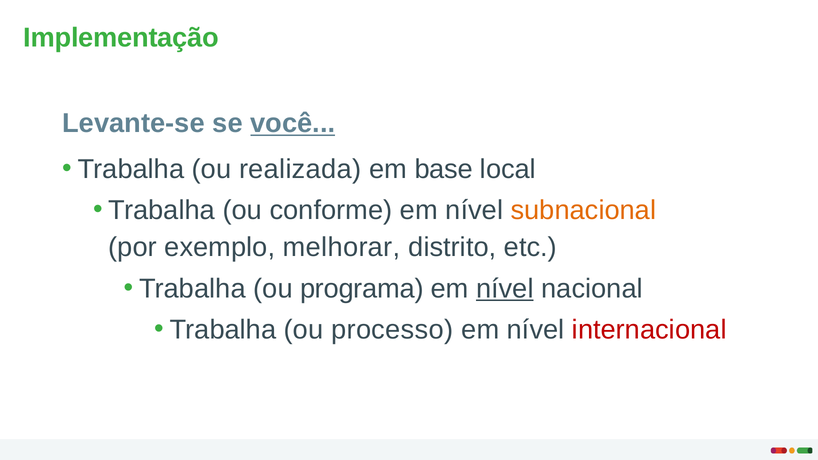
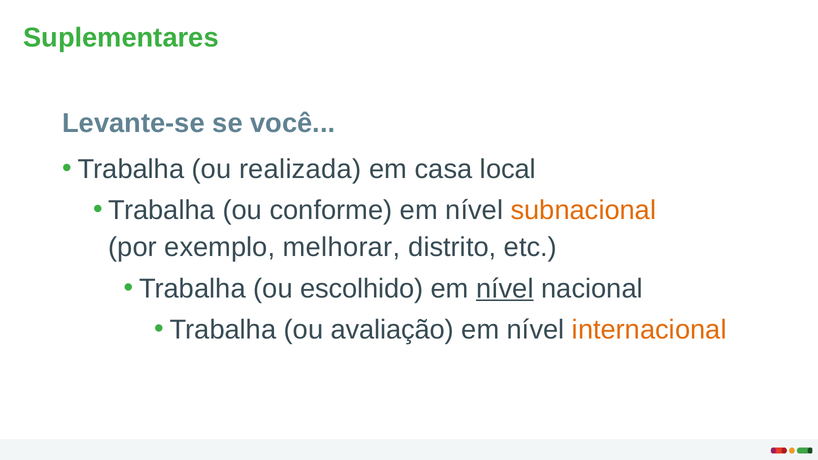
Implementação: Implementação -> Suplementares (121, 38)
você underline: present -> none (293, 123)
base: base -> casa (444, 169)
programa: programa -> escolhido (362, 289)
processo: processo -> avaliação (392, 330)
internacional colour: red -> orange (649, 330)
